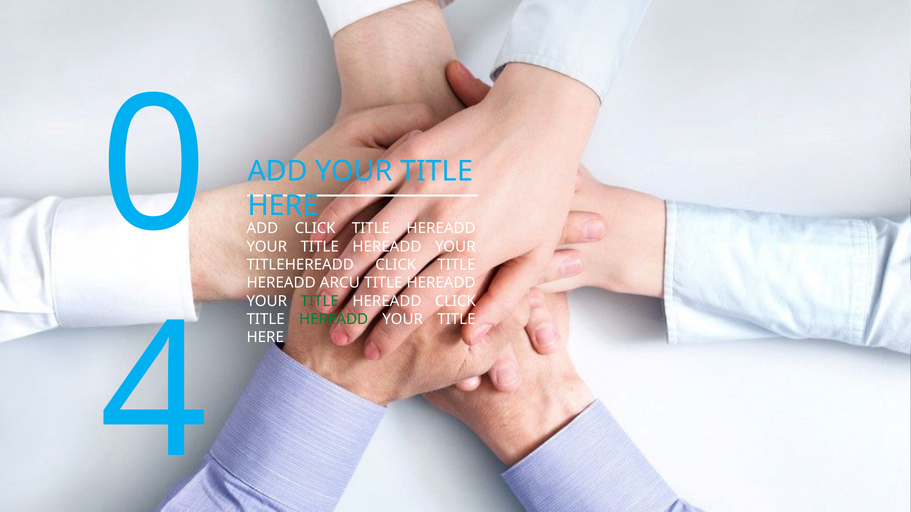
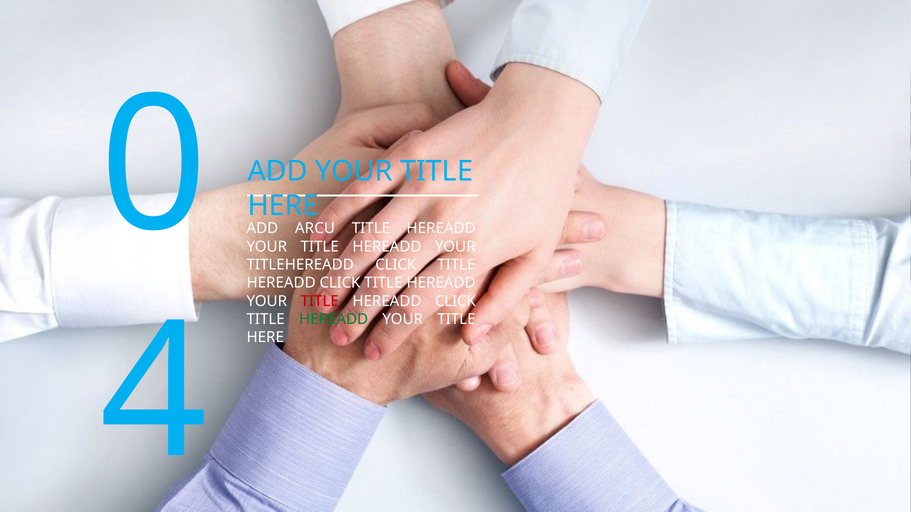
ADD CLICK: CLICK -> ARCU (315, 229)
ARCU: ARCU -> CLICK (340, 283)
TITLE colour: green -> red (320, 301)
